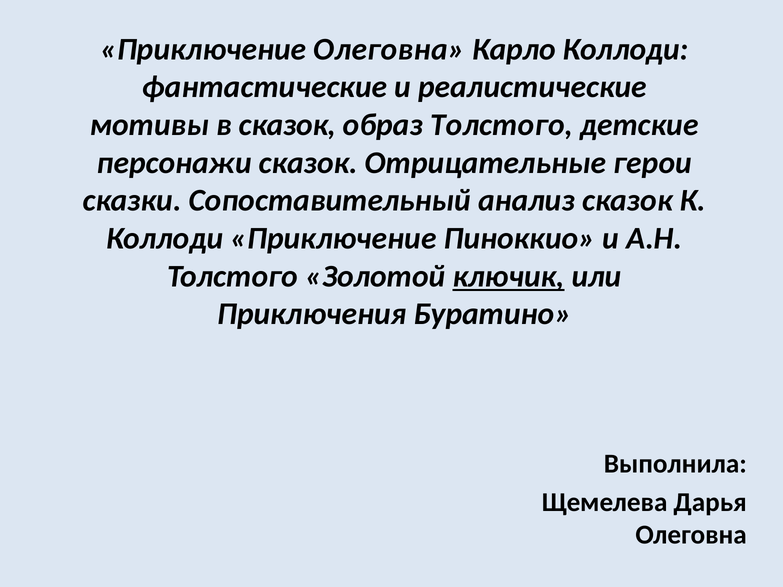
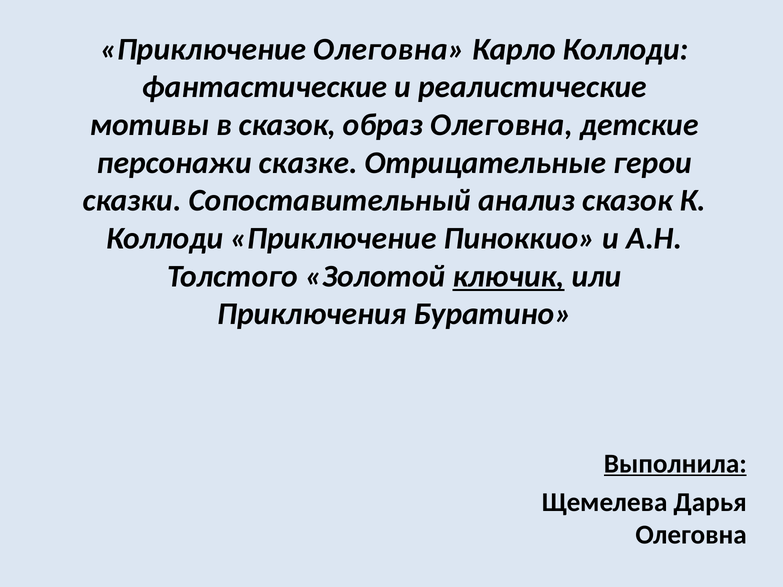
образ Толстого: Толстого -> Олеговна (501, 125)
персонажи сказок: сказок -> сказке (308, 163)
Выполнила underline: none -> present (675, 464)
